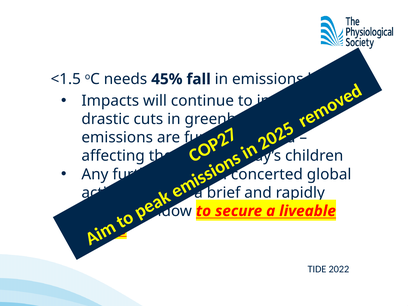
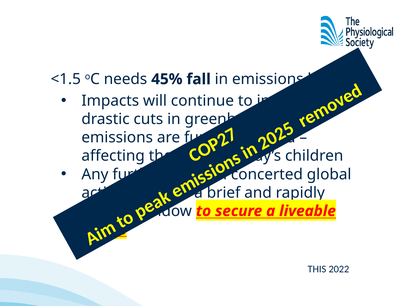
TIDE: TIDE -> THIS (317, 269)
